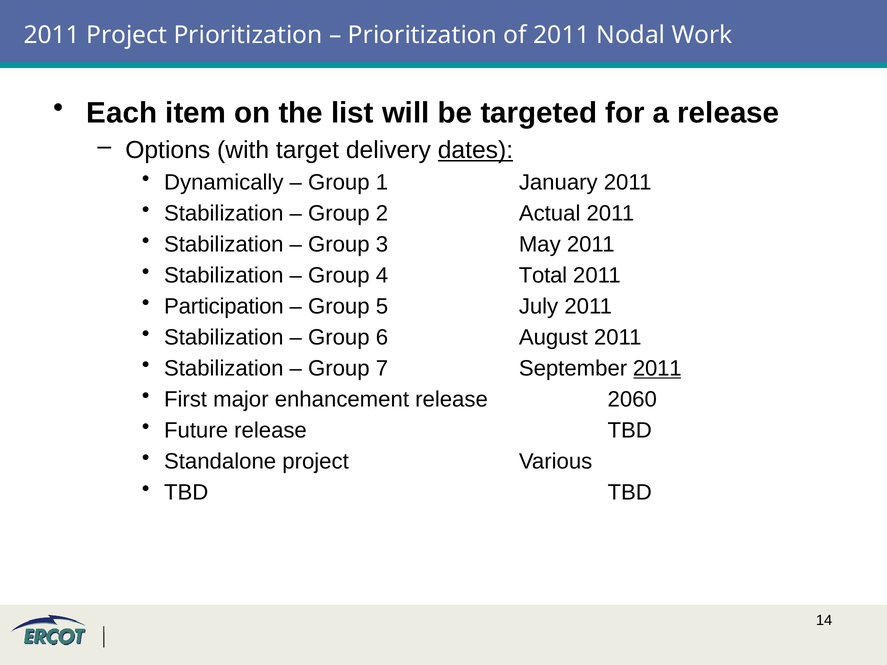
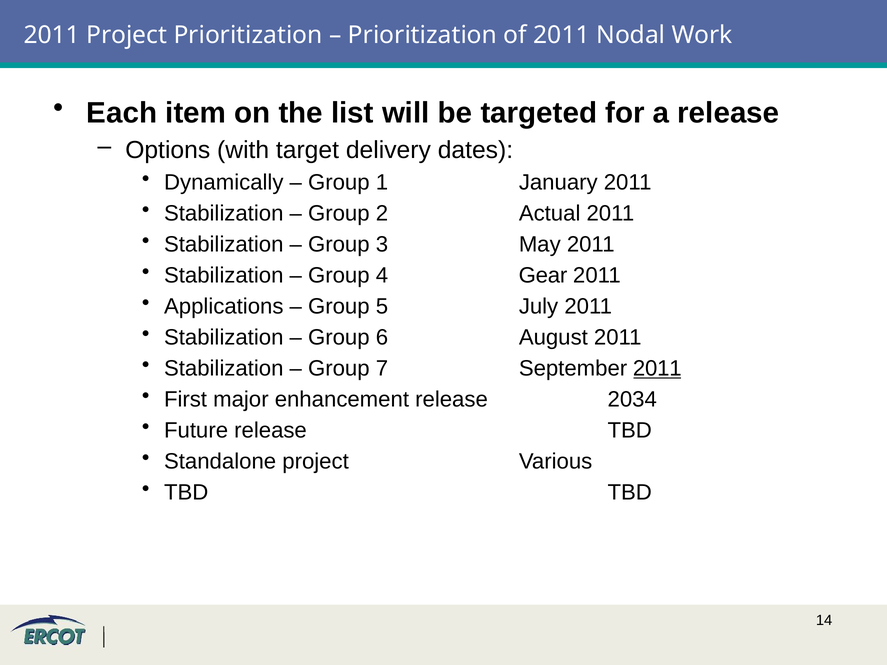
dates underline: present -> none (475, 150)
Total: Total -> Gear (543, 276)
Participation: Participation -> Applications (224, 307)
2060: 2060 -> 2034 (632, 400)
